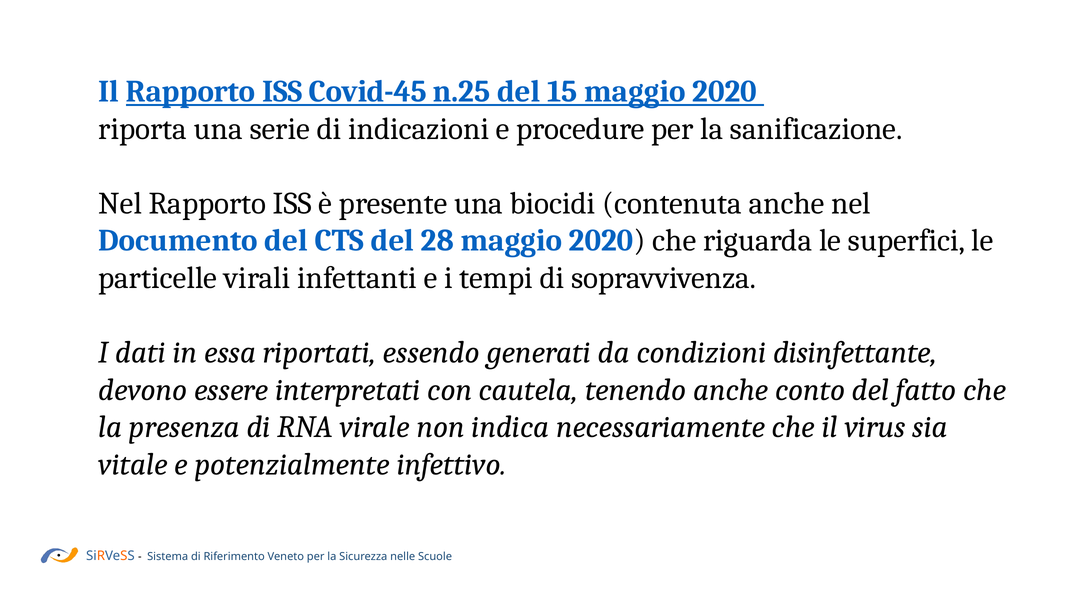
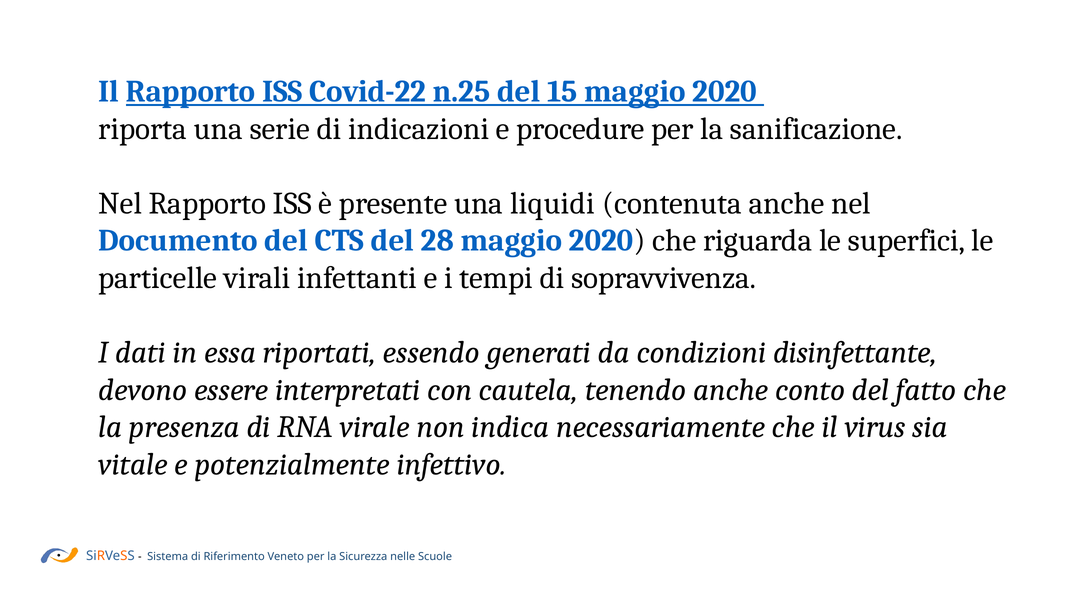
Covid-45: Covid-45 -> Covid-22 (368, 92)
biocidi: biocidi -> liquidi (552, 203)
